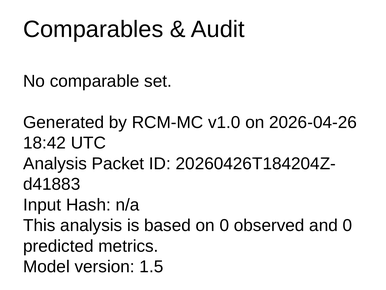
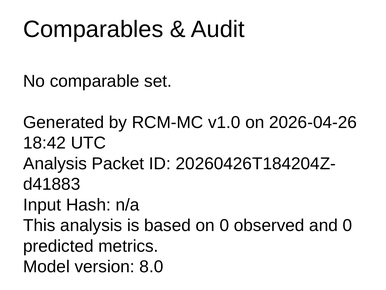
1.5: 1.5 -> 8.0 (151, 266)
